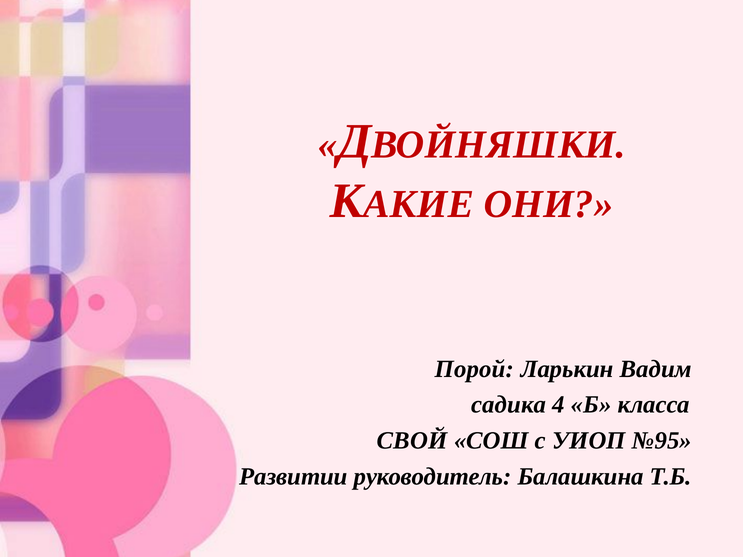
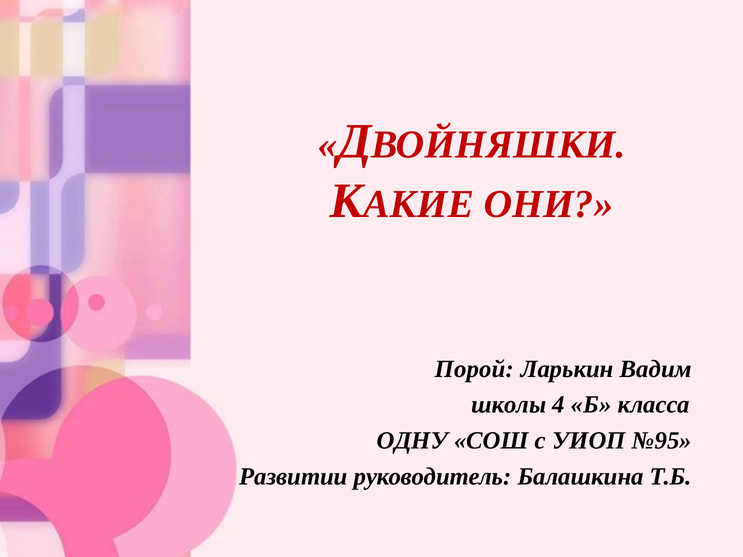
садика: садика -> школы (509, 405)
СВОЙ: СВОЙ -> ОДНУ (412, 441)
